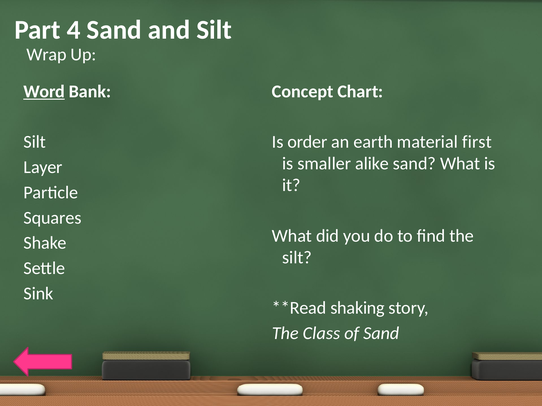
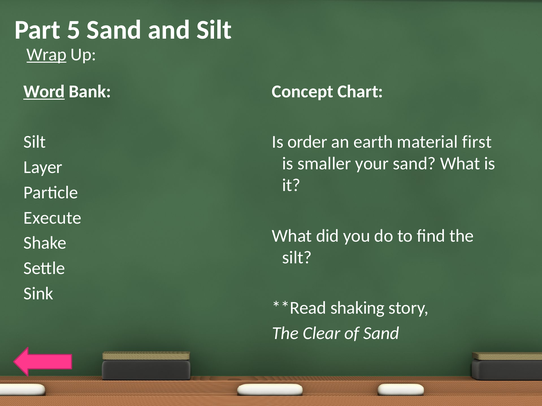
4: 4 -> 5 (74, 30)
Wrap underline: none -> present (47, 55)
alike: alike -> your (372, 164)
Squares: Squares -> Execute (52, 218)
Class: Class -> Clear (321, 334)
